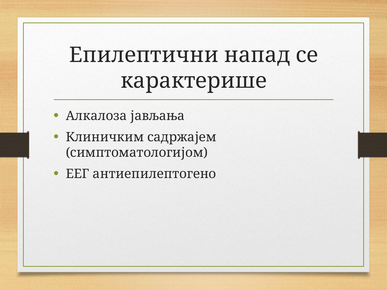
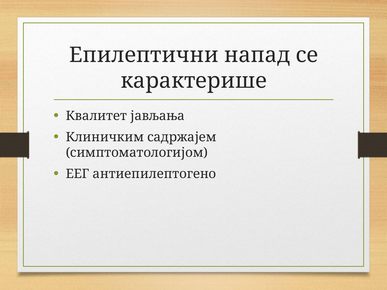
Алкалоза: Алкалоза -> Квалитет (96, 116)
